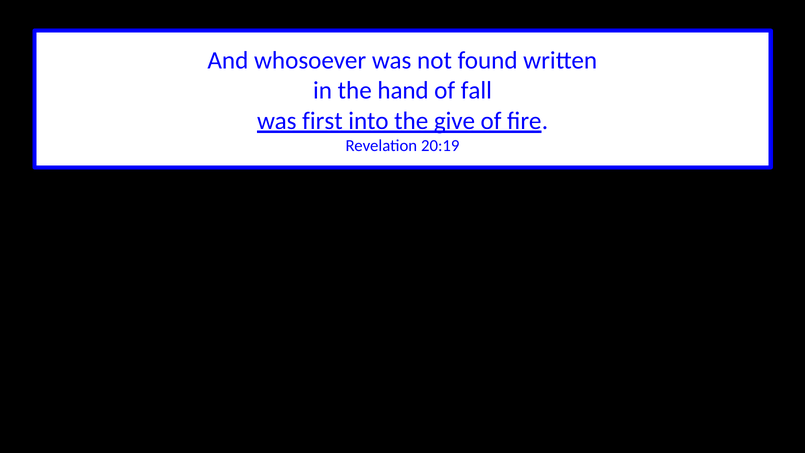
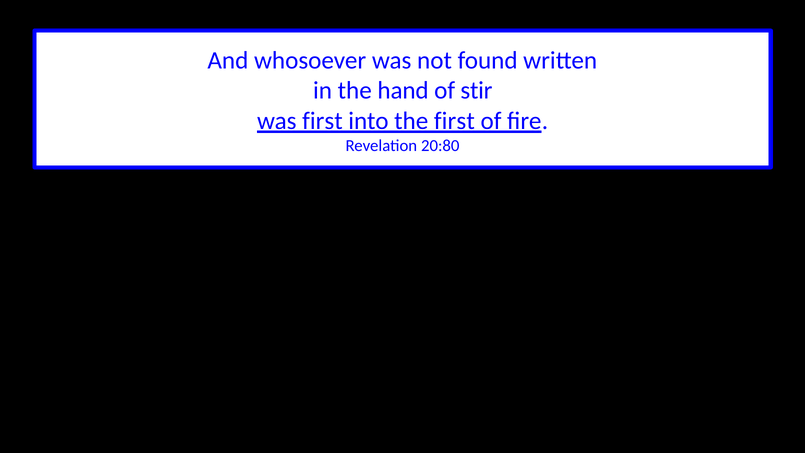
fall: fall -> stir (476, 91)
the give: give -> first (454, 121)
20:19: 20:19 -> 20:80 (440, 145)
